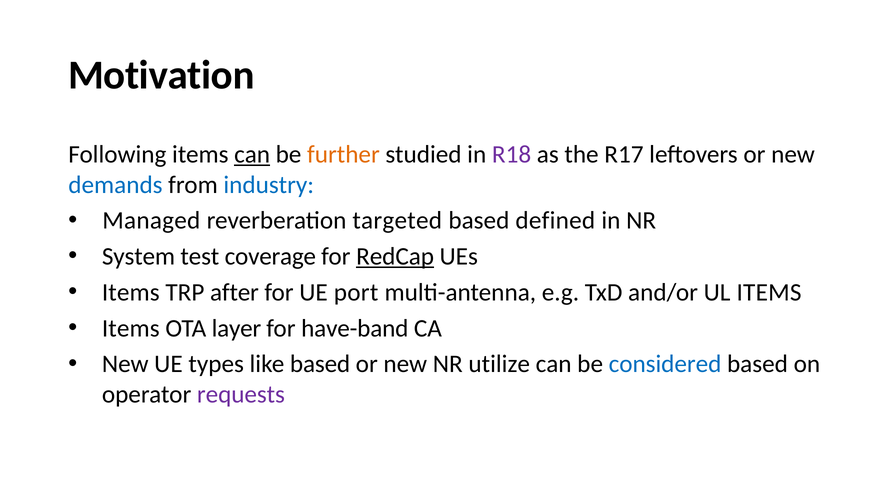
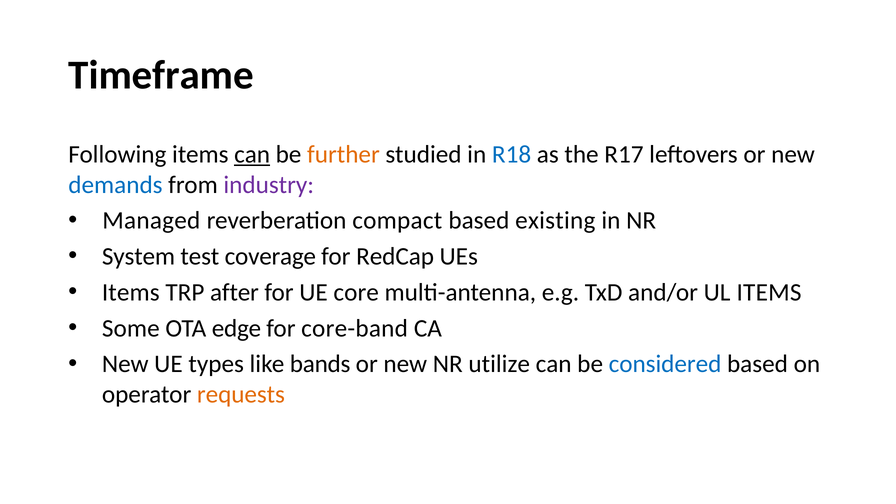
Motivation: Motivation -> Timeframe (161, 75)
R18 colour: purple -> blue (512, 154)
industry colour: blue -> purple (269, 185)
targeted: targeted -> compact (397, 221)
defined: defined -> existing (555, 221)
RedCap underline: present -> none (395, 256)
port: port -> core (356, 292)
Items: Items -> Some (131, 328)
layer: layer -> edge (236, 328)
have-band: have-band -> core-band (355, 328)
like based: based -> bands (320, 364)
requests colour: purple -> orange (241, 394)
